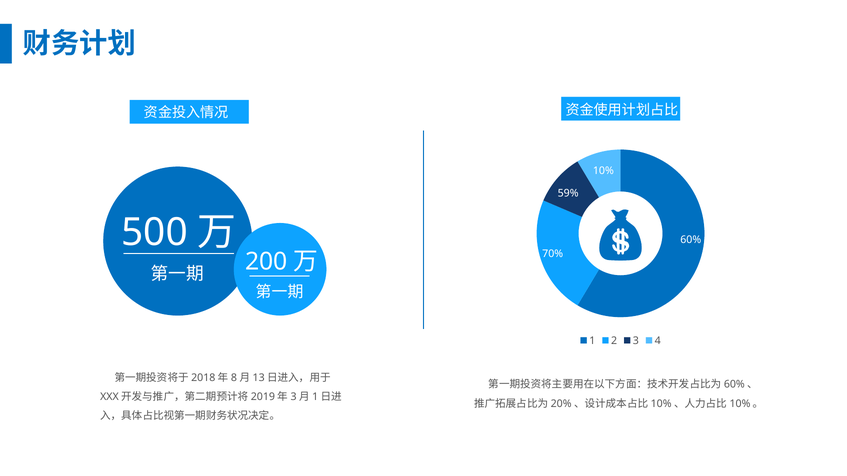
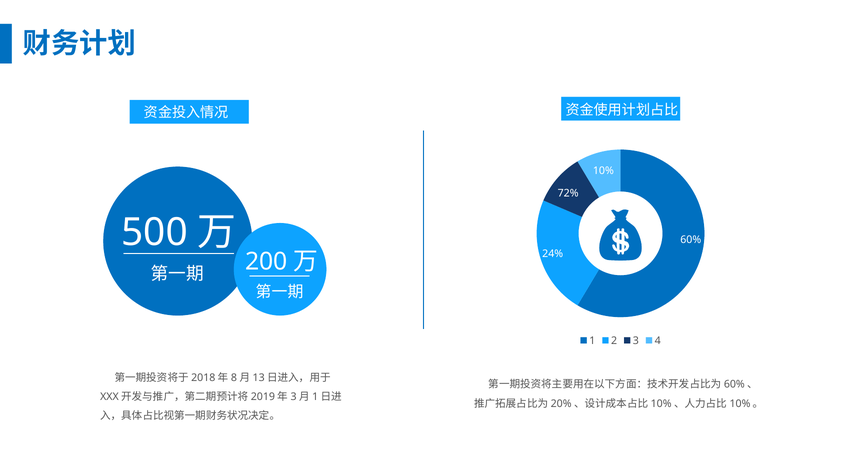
59%: 59% -> 72% (568, 193)
70%: 70% -> 24% (553, 254)
